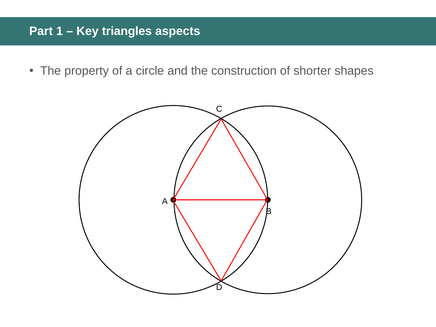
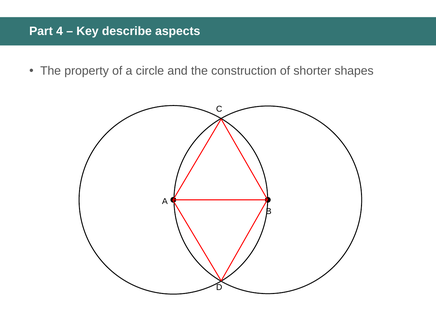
1: 1 -> 4 (60, 31)
triangles: triangles -> describe (127, 31)
